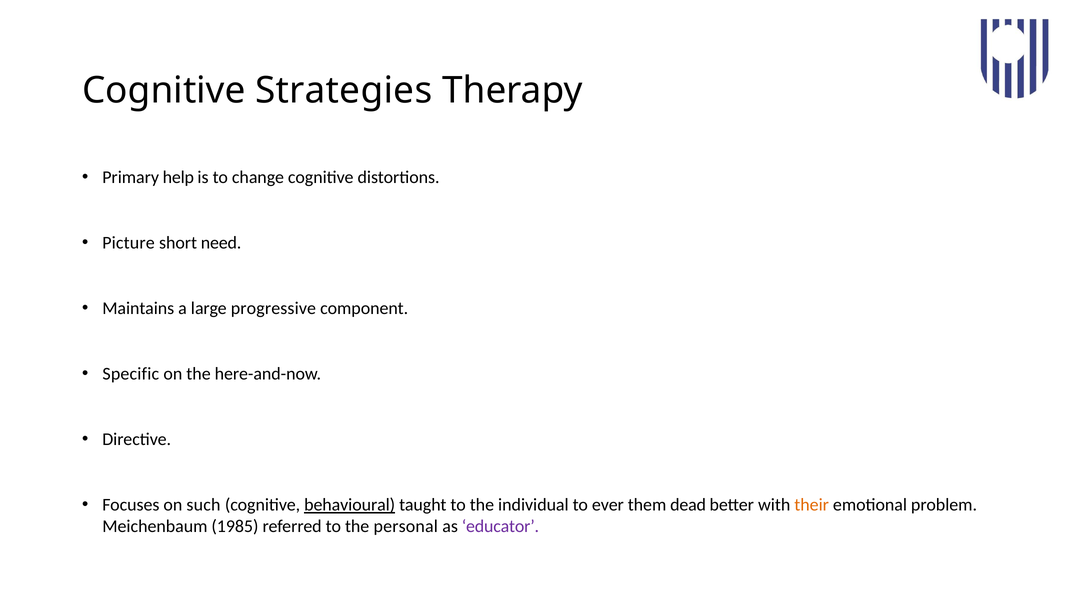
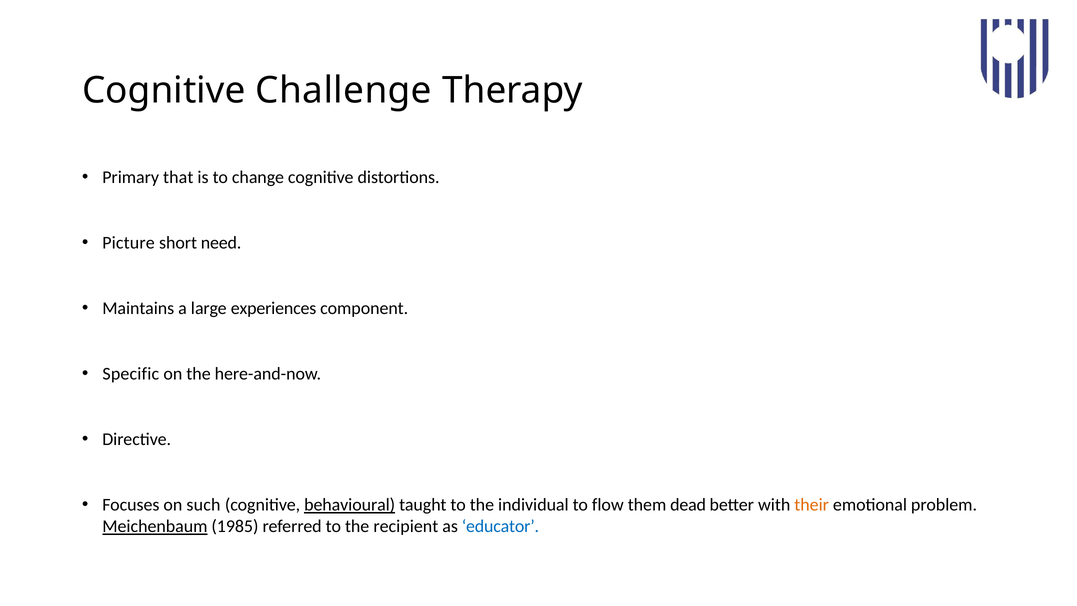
Strategies: Strategies -> Challenge (344, 91)
help: help -> that (178, 177)
progressive: progressive -> experiences (274, 308)
ever: ever -> flow (608, 505)
Meichenbaum underline: none -> present (155, 526)
personal: personal -> recipient (406, 526)
educator colour: purple -> blue (500, 526)
